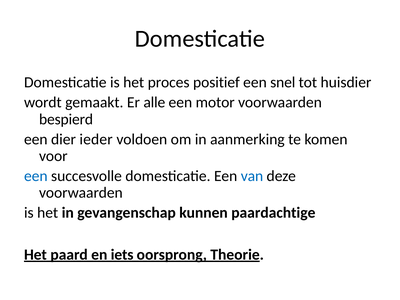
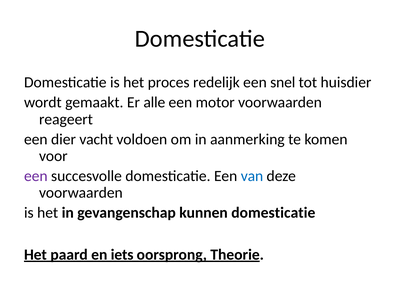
positief: positief -> redelijk (216, 82)
bespierd: bespierd -> reageert (66, 119)
ieder: ieder -> vacht (96, 139)
een colour: blue -> purple (36, 176)
kunnen paardachtige: paardachtige -> domesticatie (273, 213)
